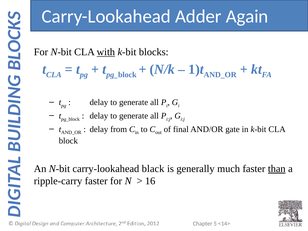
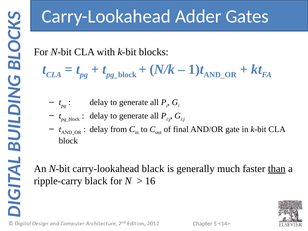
Again: Again -> Gates (247, 16)
with underline: present -> none (106, 52)
ripple-carry faster: faster -> black (96, 181)
